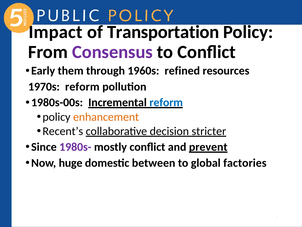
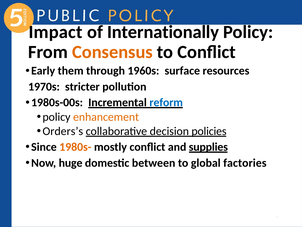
Transportation: Transportation -> Internationally (163, 32)
Consensus colour: purple -> orange (112, 52)
refined: refined -> surface (182, 71)
1970s reform: reform -> stricter (82, 87)
Recent’s: Recent’s -> Orders’s (63, 131)
stricter: stricter -> policies (209, 131)
1980s- colour: purple -> orange (75, 147)
prevent: prevent -> supplies (208, 147)
